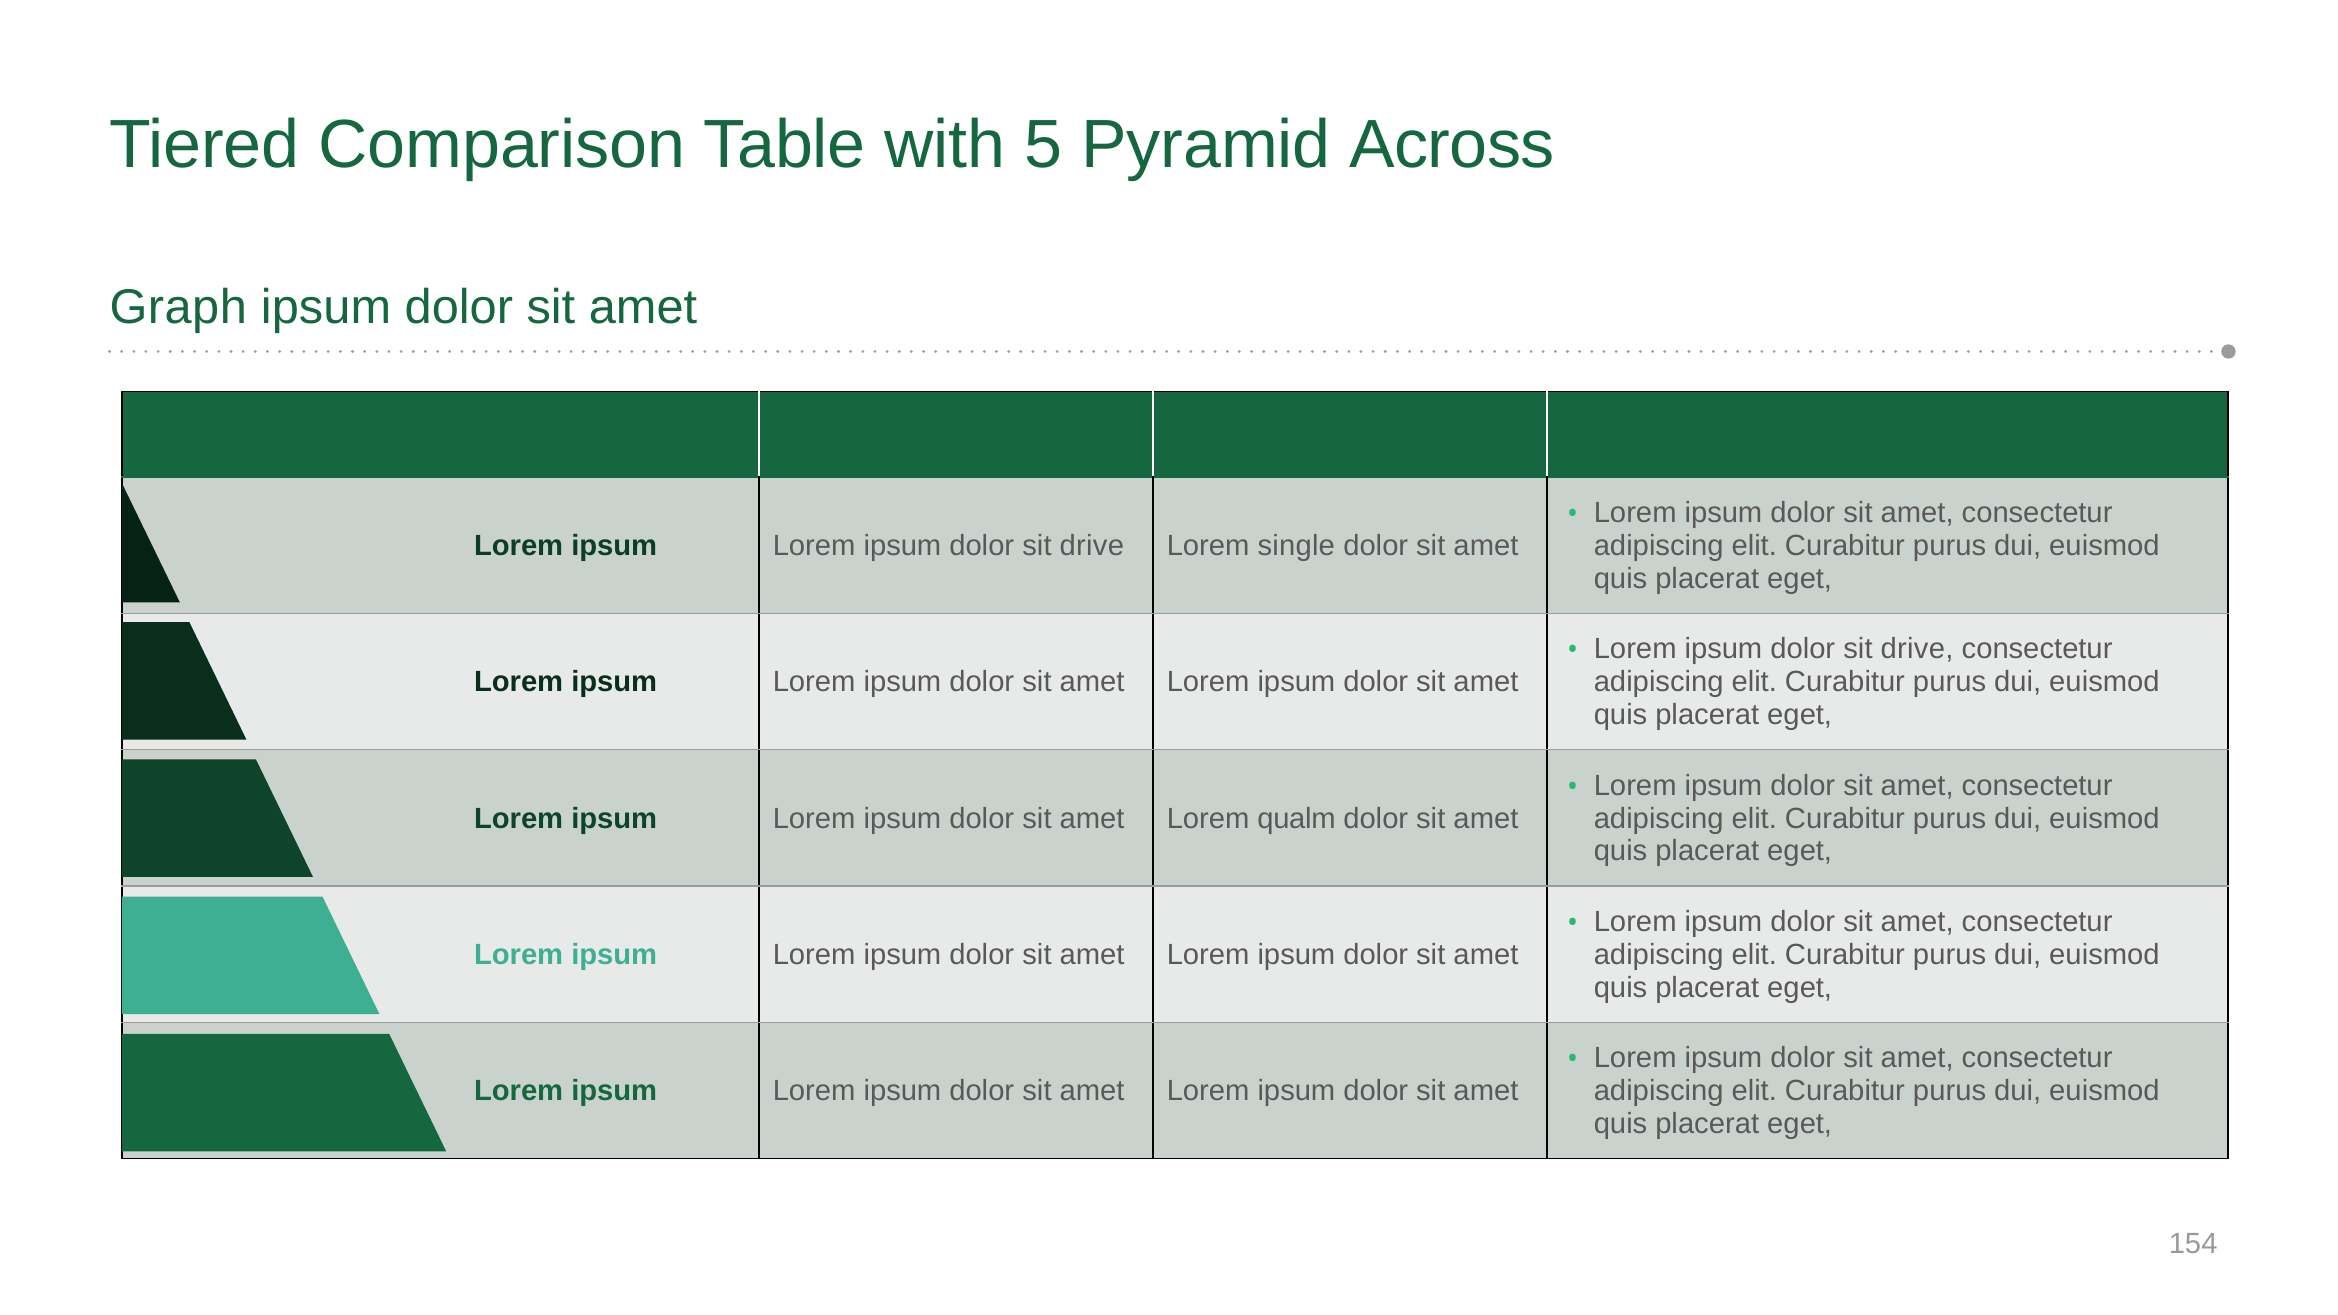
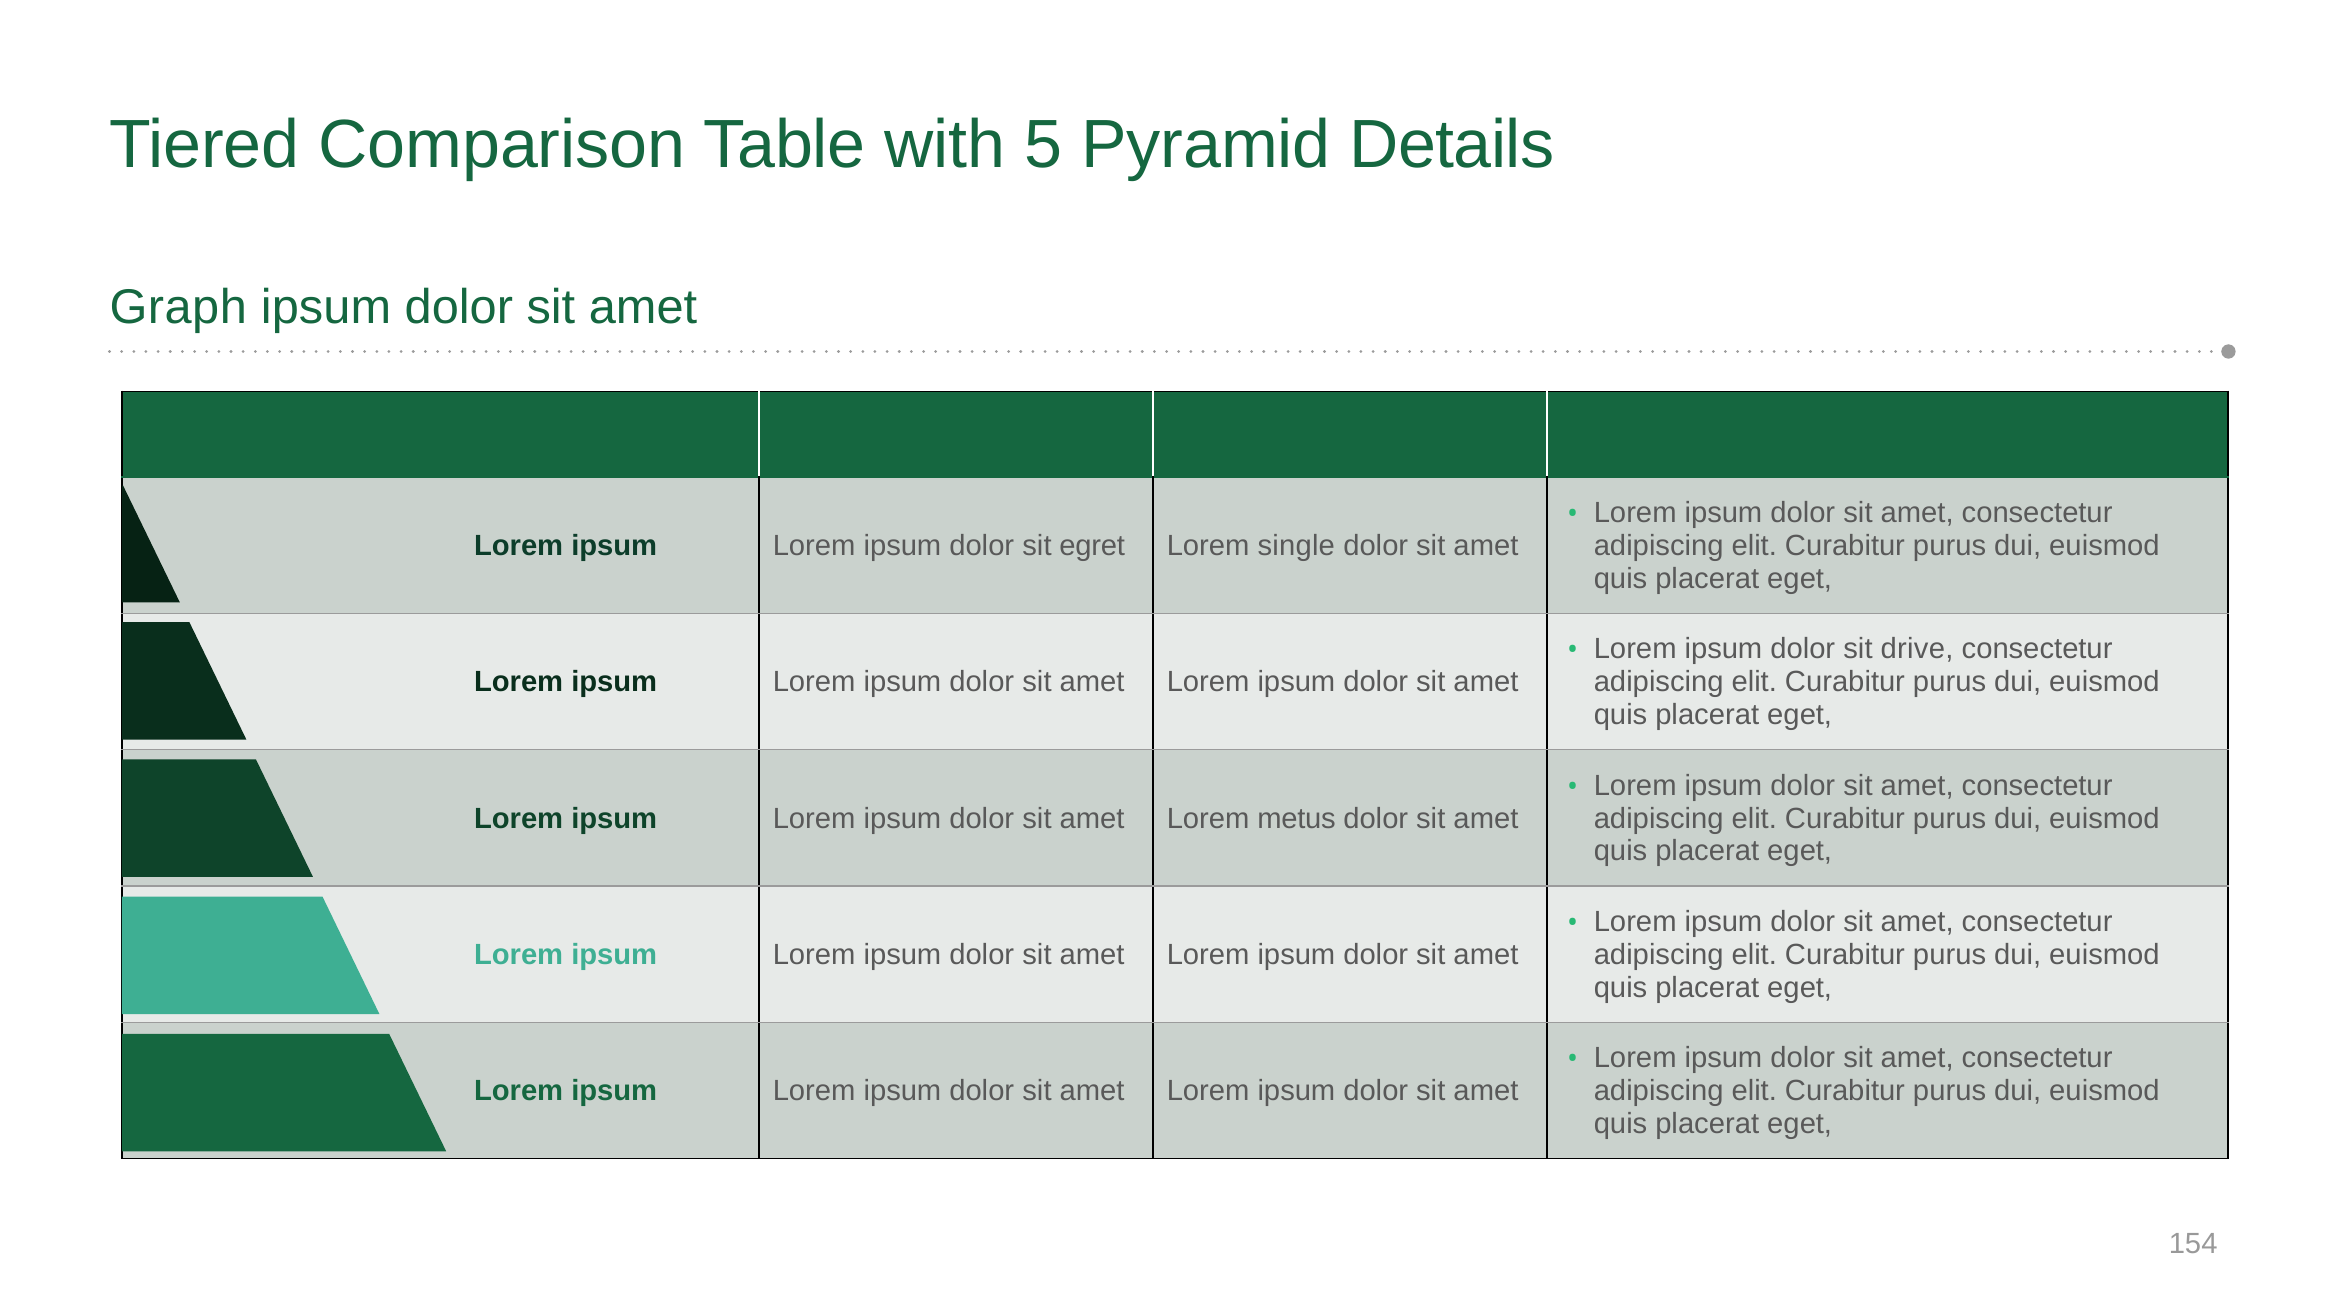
Across: Across -> Details (1452, 145)
drive: drive -> egret (1092, 546)
qualm: qualm -> metus (1297, 818)
